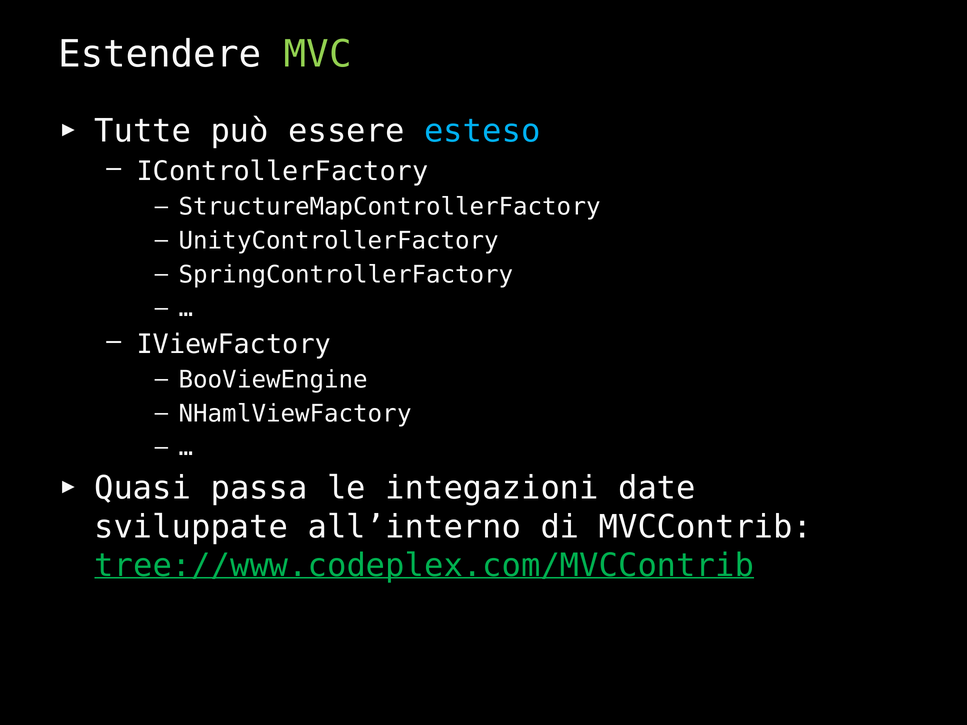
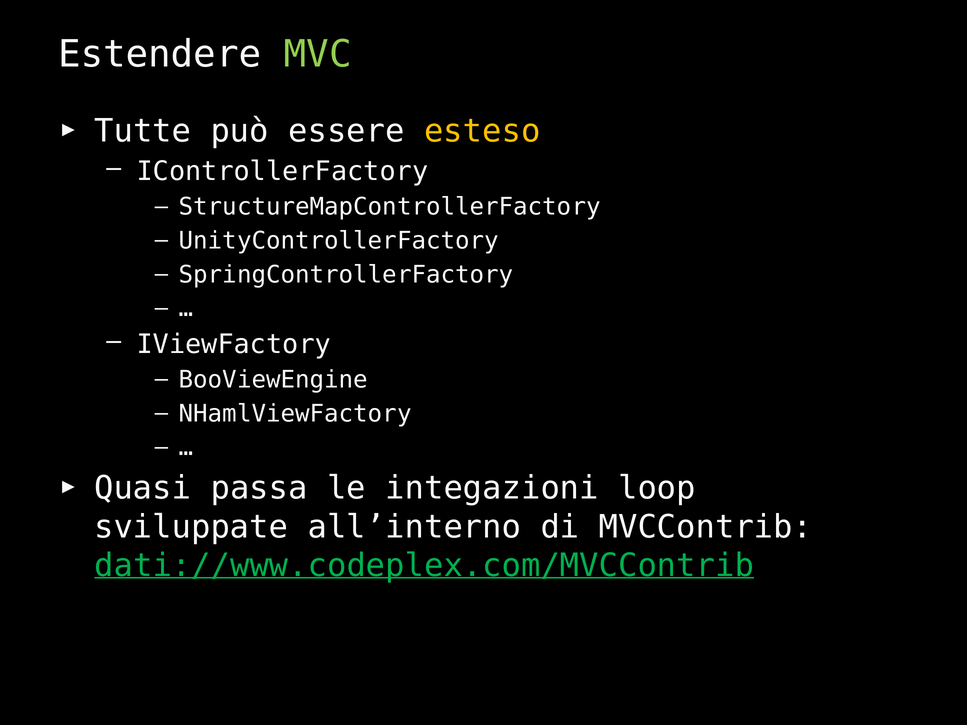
esteso colour: light blue -> yellow (482, 131)
date: date -> loop (657, 488)
tree://www.codeplex.com/MVCContrib: tree://www.codeplex.com/MVCContrib -> dati://www.codeplex.com/MVCContrib (424, 566)
